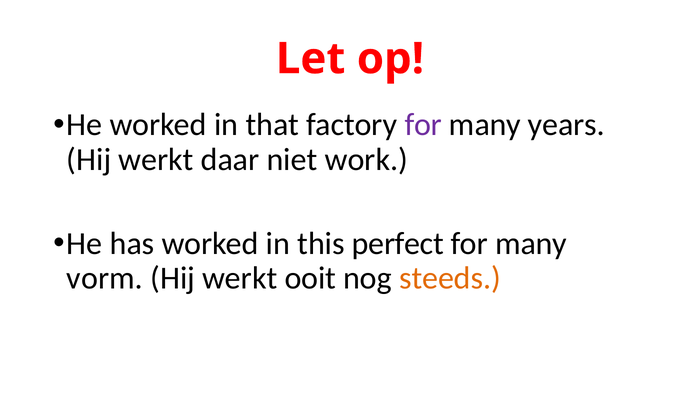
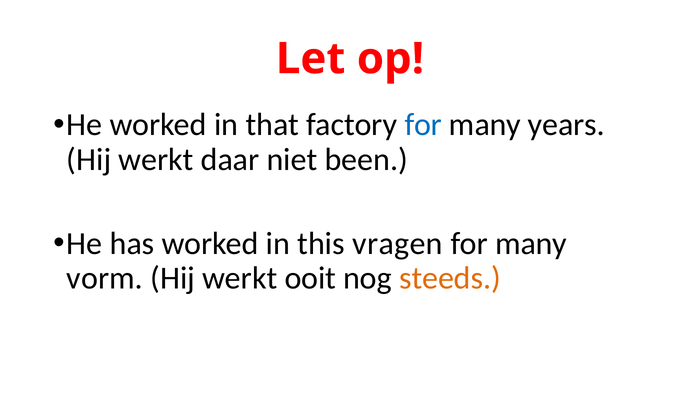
for colour: purple -> blue (423, 125)
work: work -> been (366, 159)
perfect: perfect -> vragen (398, 243)
